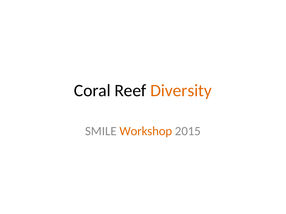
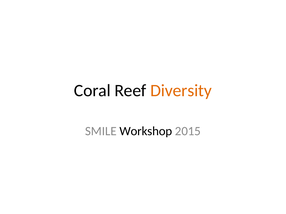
Workshop colour: orange -> black (146, 131)
